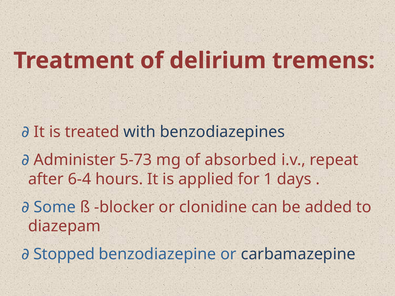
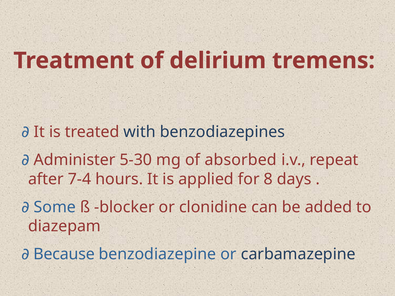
5-73: 5-73 -> 5-30 (136, 160)
6-4: 6-4 -> 7-4 (79, 179)
1: 1 -> 8 (268, 179)
Stopped: Stopped -> Because (64, 254)
